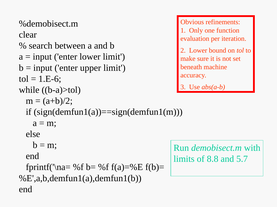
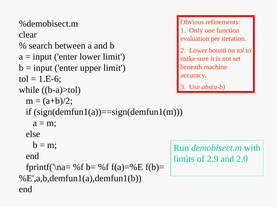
8.8: 8.8 -> 2.9 (213, 159)
5.7: 5.7 -> 2.0 (242, 159)
